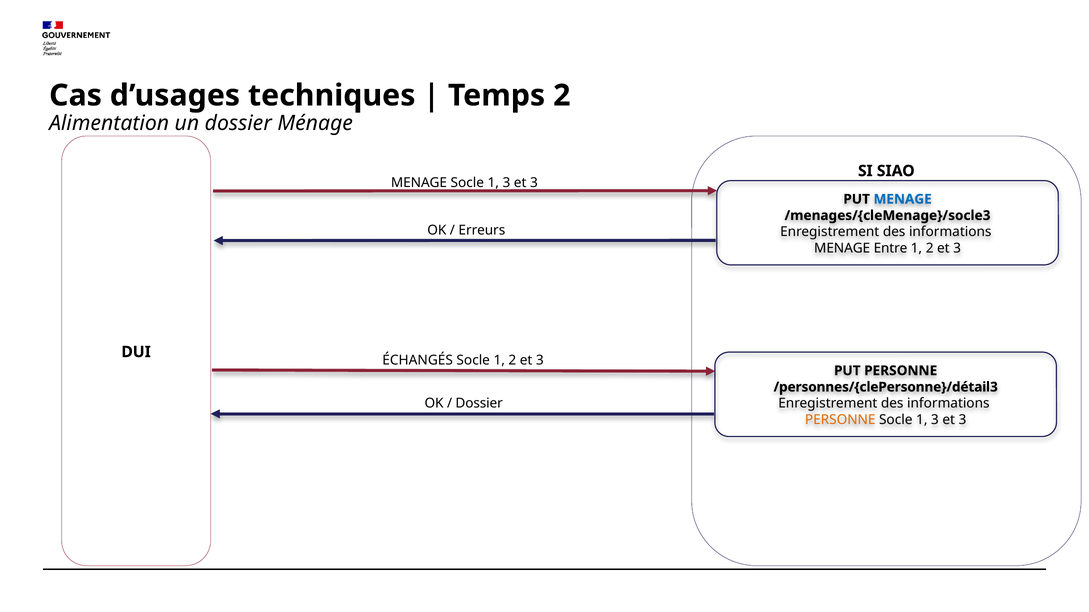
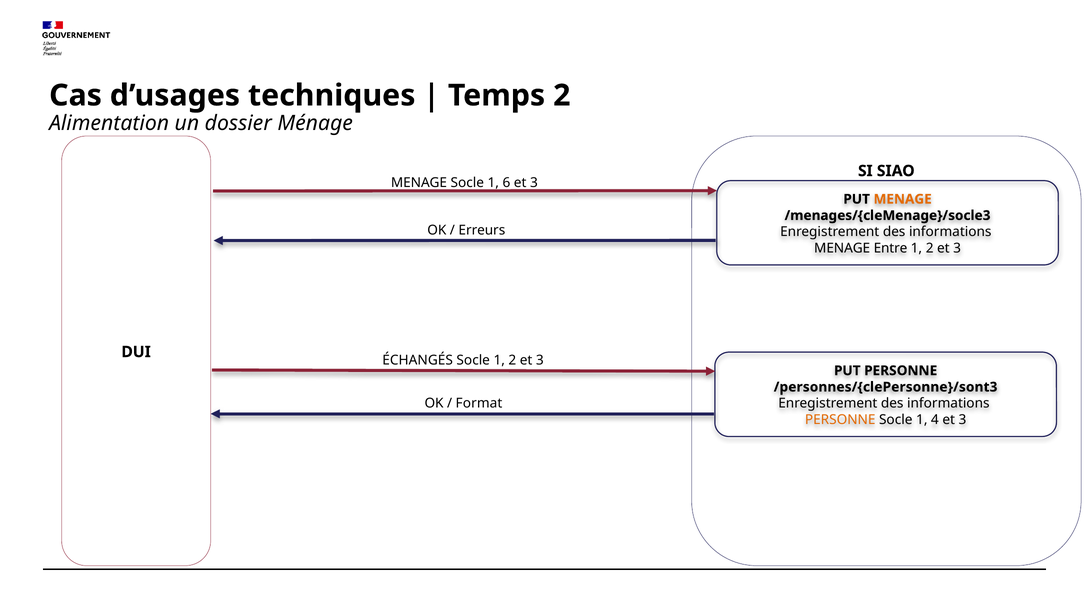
MENAGE Socle 1 3: 3 -> 6 (507, 183)
MENAGE colour: blue -> orange (903, 199)
/personnes/{clePersonne}/détail3: /personnes/{clePersonne}/détail3 -> /personnes/{clePersonne}/sont3 (886, 387)
Dossier: Dossier -> Format (479, 403)
3: 3 -> 4 (935, 420)
